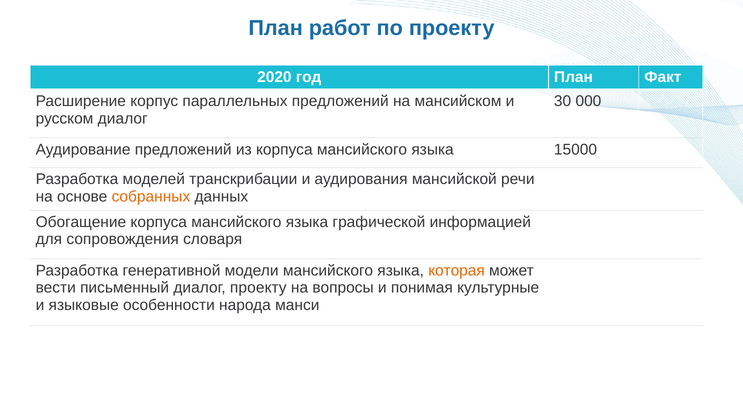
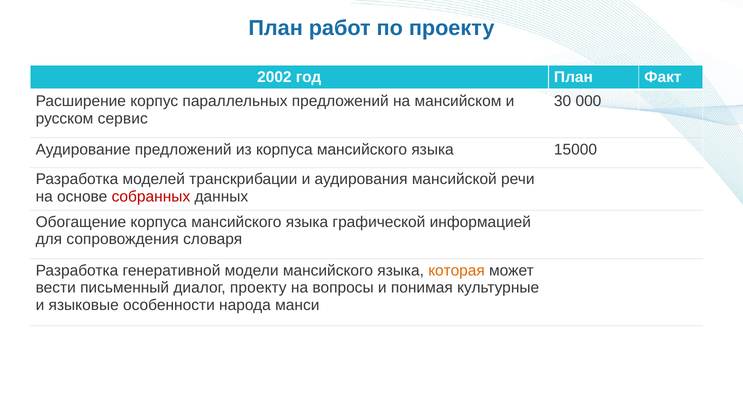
2020: 2020 -> 2002 (274, 77)
русском диалог: диалог -> сервис (123, 118)
собранных colour: orange -> red (151, 197)
